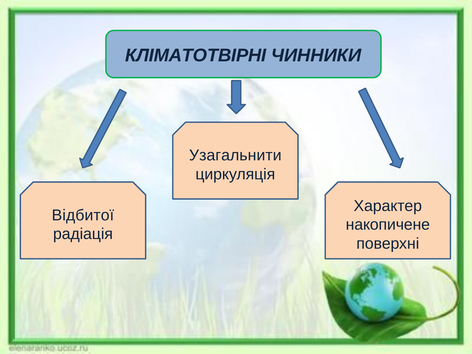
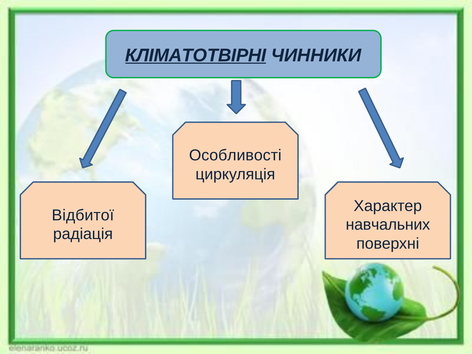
КЛІМАТОТВІРНІ underline: none -> present (196, 55)
Узагальнити: Узагальнити -> Особливості (235, 155)
накопичене: накопичене -> навчальних (388, 225)
